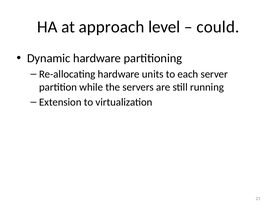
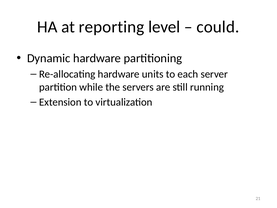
approach: approach -> reporting (112, 27)
